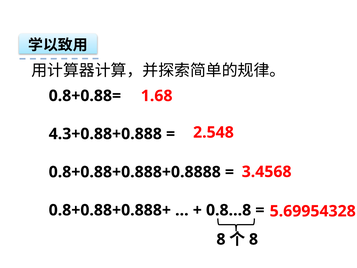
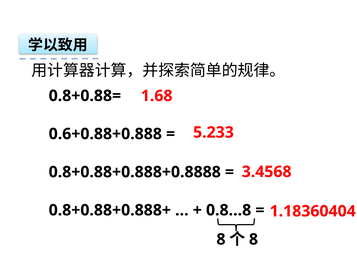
2.548: 2.548 -> 5.233 (213, 132)
4.3+0.88+0.888: 4.3+0.88+0.888 -> 0.6+0.88+0.888 (105, 134)
5.69954328: 5.69954328 -> 1.18360404 (313, 211)
